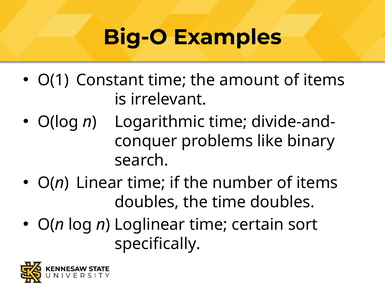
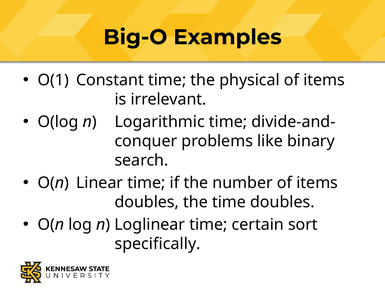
amount: amount -> physical (250, 80)
